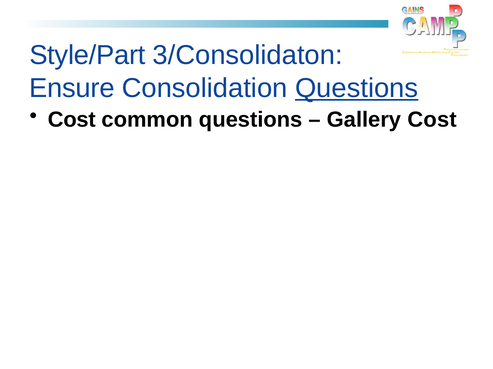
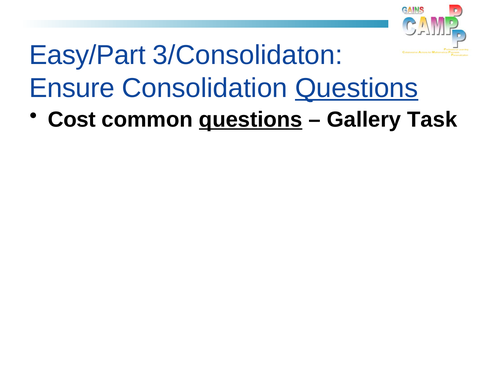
Style/Part: Style/Part -> Easy/Part (87, 55)
questions underline: none -> present (251, 120)
Gallery Cost: Cost -> Task (432, 120)
